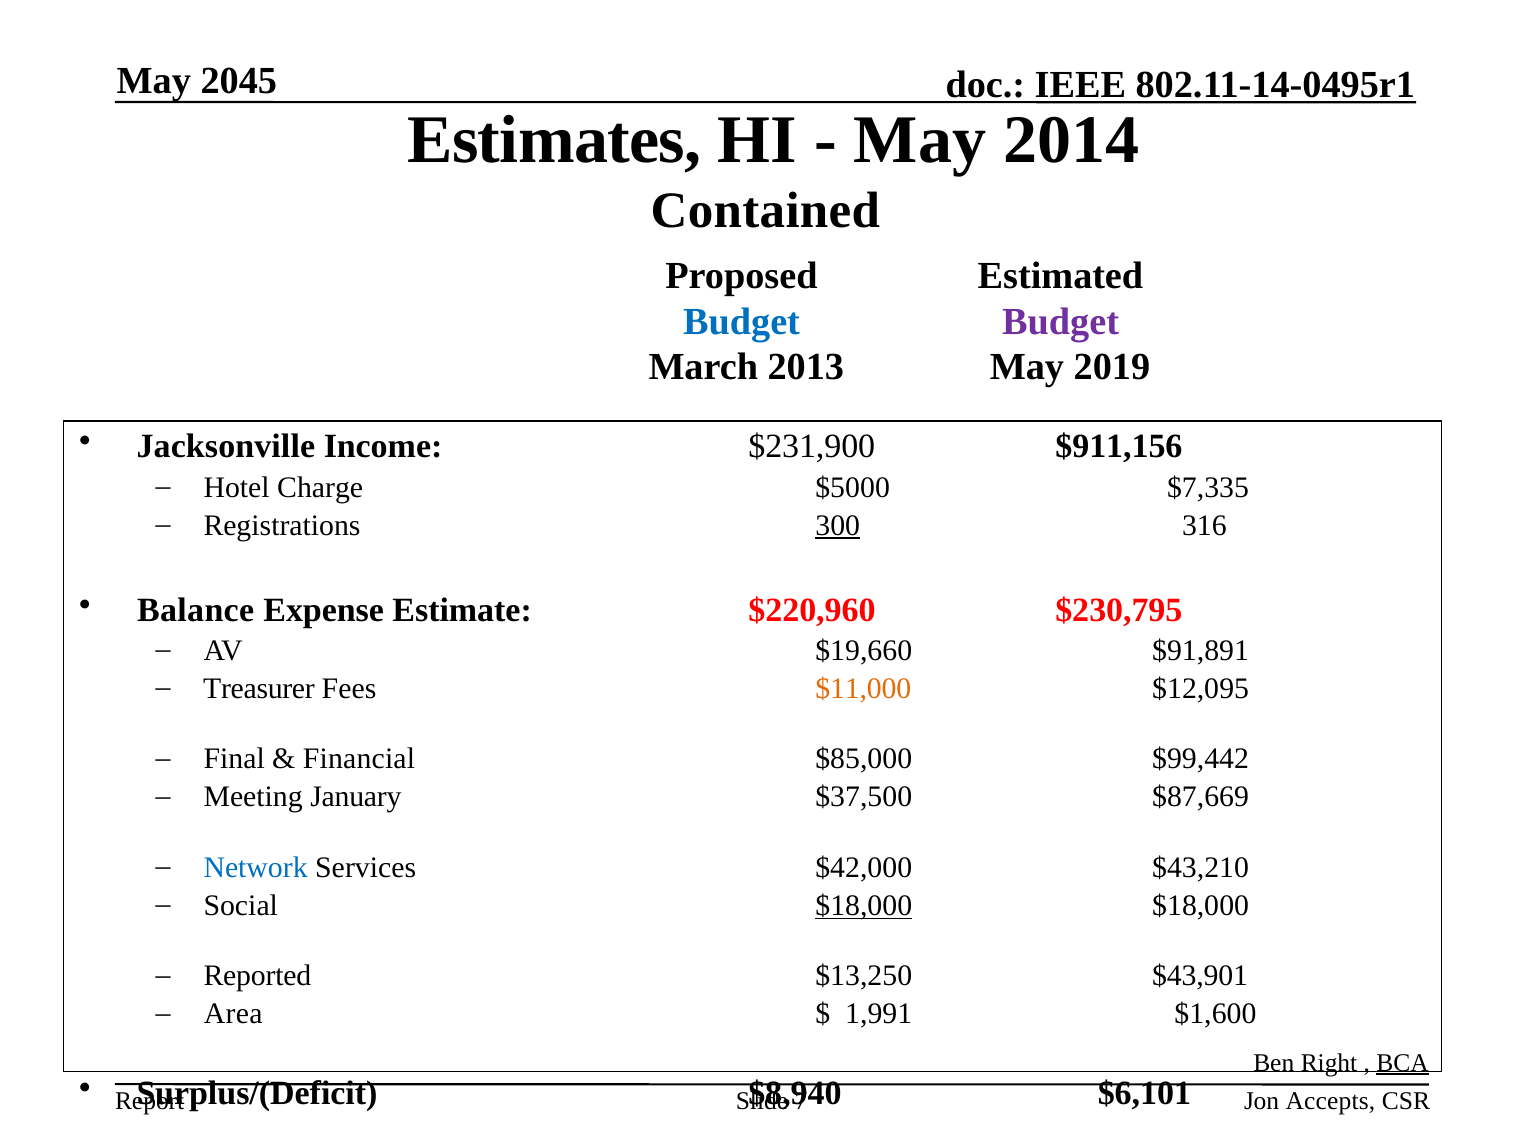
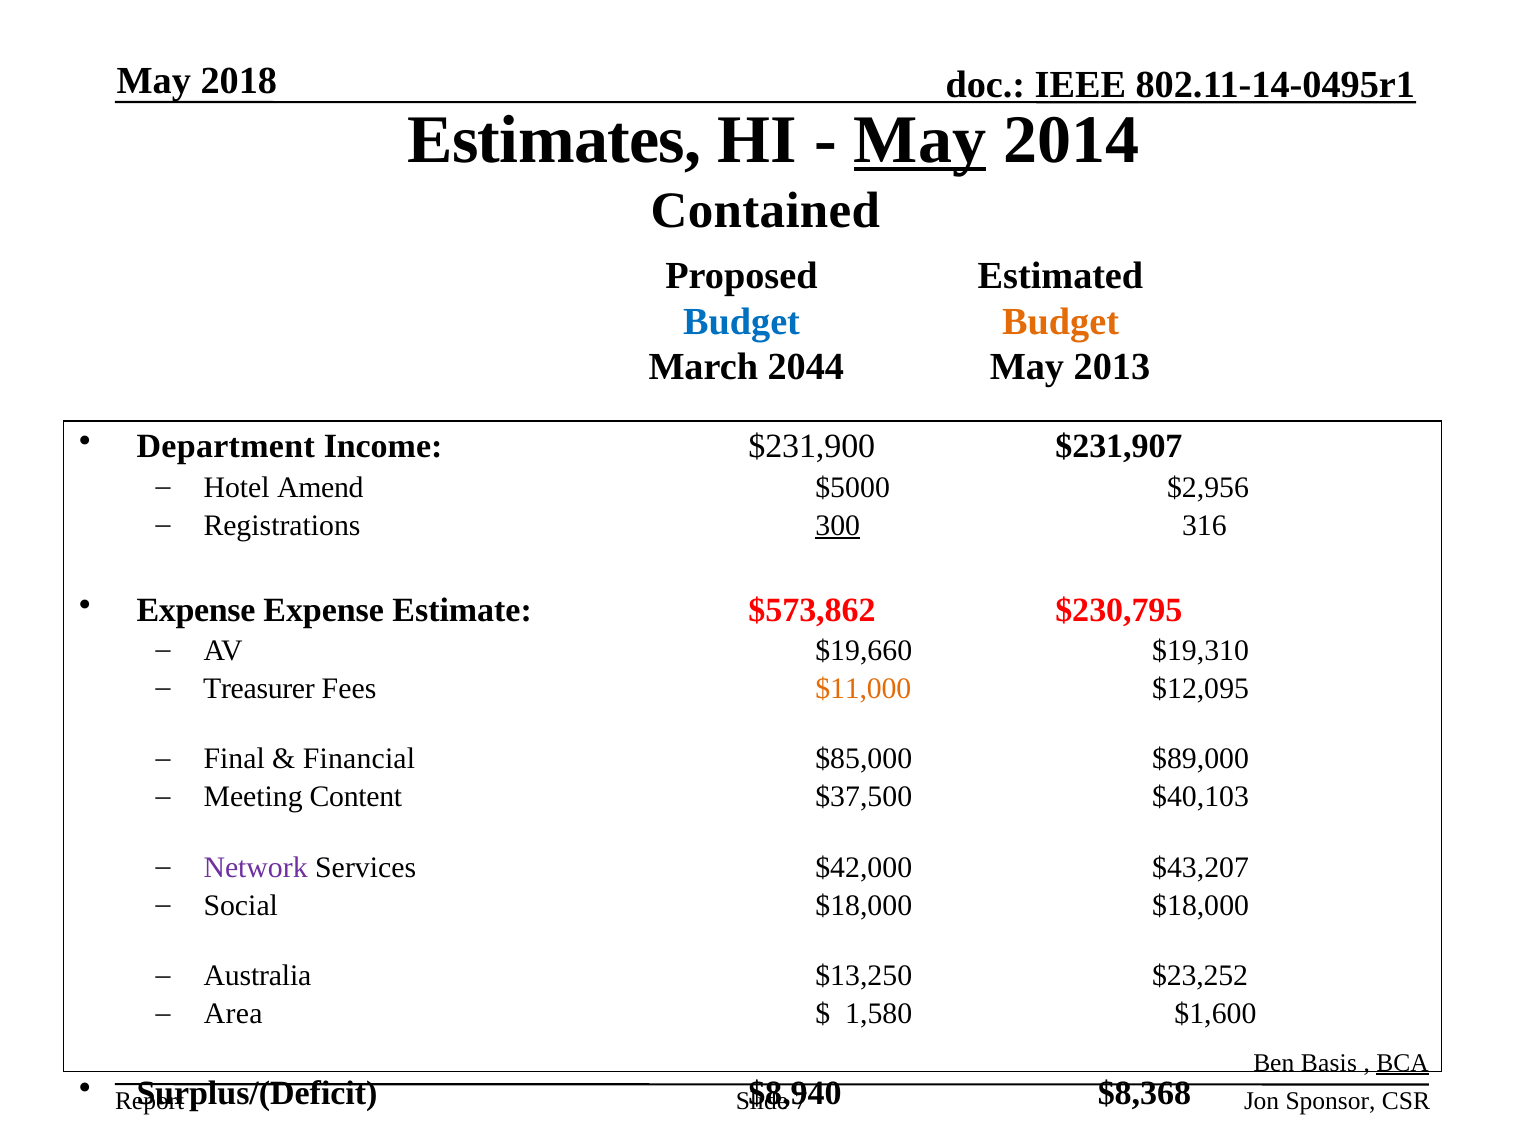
2045: 2045 -> 2018 (239, 81)
May underline: none -> present (920, 140)
Budget colour: purple -> orange (1061, 321)
2013: 2013 -> 2044 (806, 367)
2019: 2019 -> 2013 (1112, 367)
Jacksonville: Jacksonville -> Department (226, 447)
$911,156: $911,156 -> $231,907 (1119, 447)
Charge: Charge -> Amend (320, 487)
$7,335: $7,335 -> $2,956 (1208, 487)
Balance: Balance -> Expense (196, 610)
$220,960: $220,960 -> $573,862 (812, 610)
$91,891: $91,891 -> $19,310 (1201, 651)
$99,442: $99,442 -> $89,000 (1201, 759)
January: January -> Content (356, 797)
$87,669: $87,669 -> $40,103 (1201, 797)
Network colour: blue -> purple (256, 868)
$43,210: $43,210 -> $43,207 (1201, 868)
$18,000 underline: present -> none (864, 906)
Reported: Reported -> Australia (257, 976)
$43,901: $43,901 -> $23,252 (1200, 976)
1,991: 1,991 -> 1,580 (879, 1014)
Right: Right -> Basis (1329, 1063)
$6,101: $6,101 -> $8,368 (1144, 1094)
Accepts: Accepts -> Sponsor (1330, 1101)
